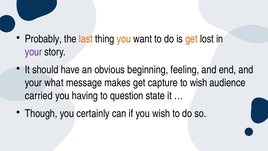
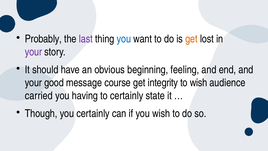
last colour: orange -> purple (86, 39)
you colour: orange -> blue (124, 39)
what: what -> good (54, 83)
makes: makes -> course (118, 83)
capture: capture -> integrity (163, 83)
to question: question -> certainly (127, 96)
